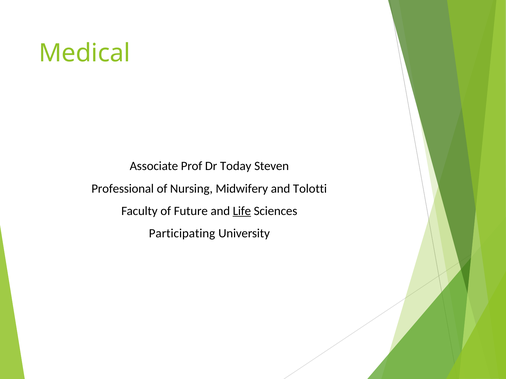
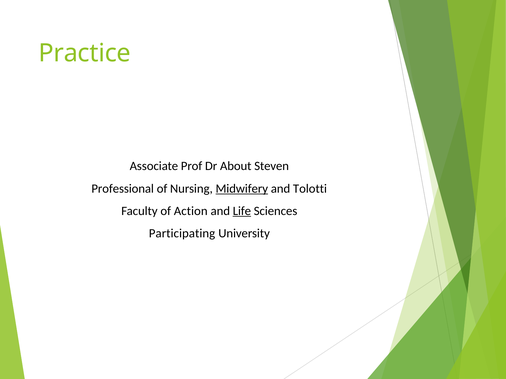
Medical: Medical -> Practice (85, 53)
Today: Today -> About (236, 166)
Midwifery underline: none -> present (242, 189)
Future: Future -> Action (191, 211)
